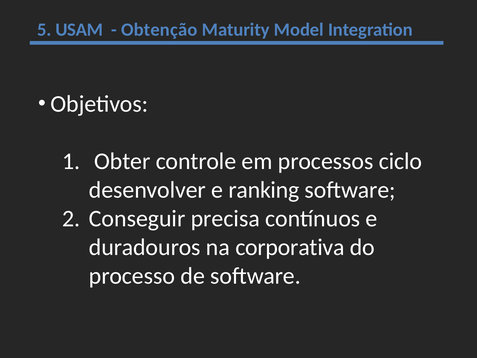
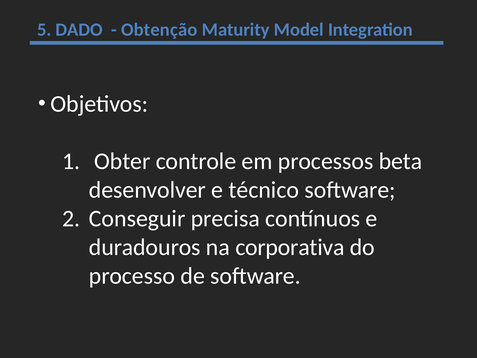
USAM: USAM -> DADO (79, 30)
ciclo: ciclo -> beta (400, 161)
ranking: ranking -> técnico (264, 190)
